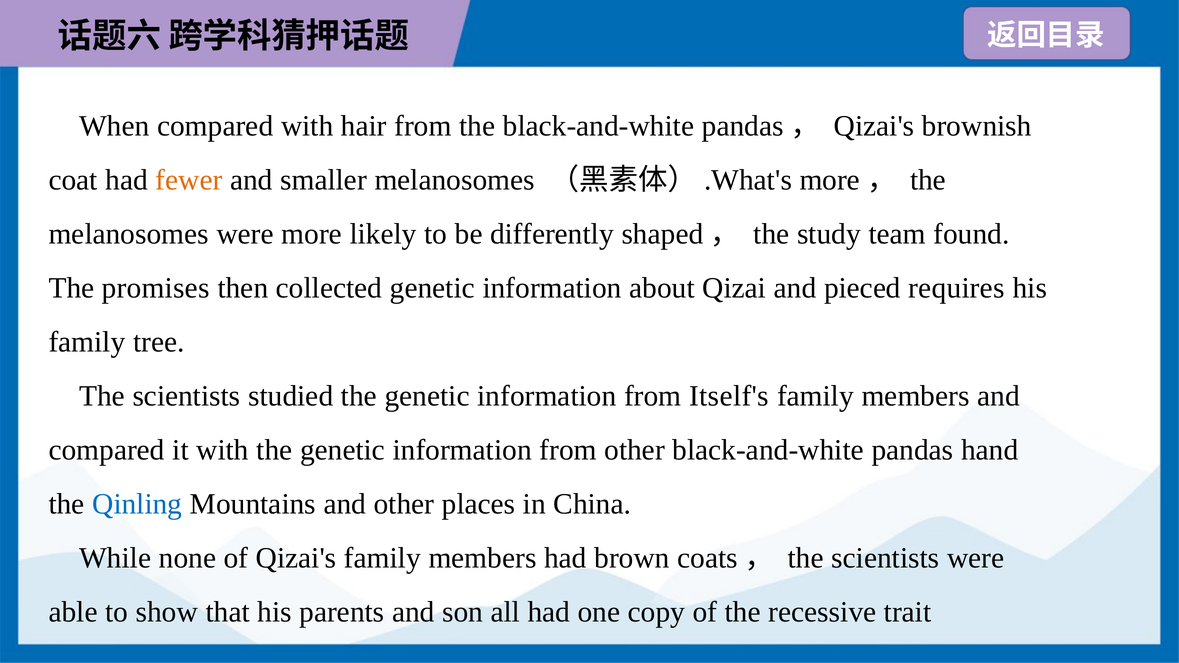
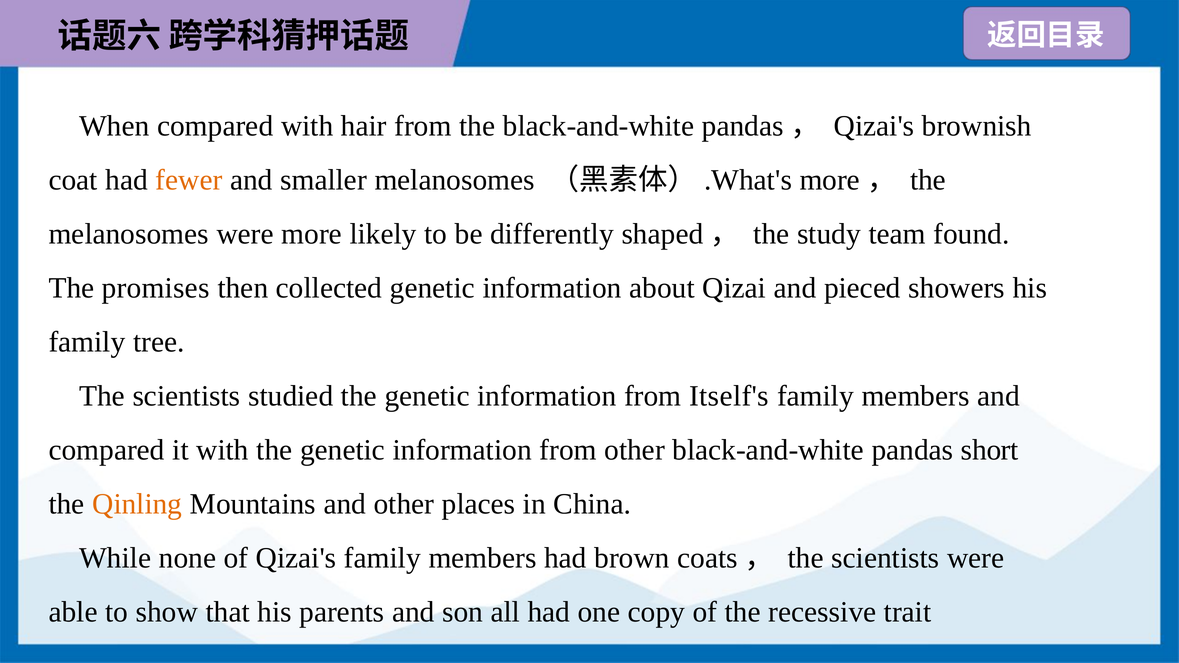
requires: requires -> showers (957, 288)
hand: hand -> short (990, 450)
Qinling colour: blue -> orange (137, 504)
